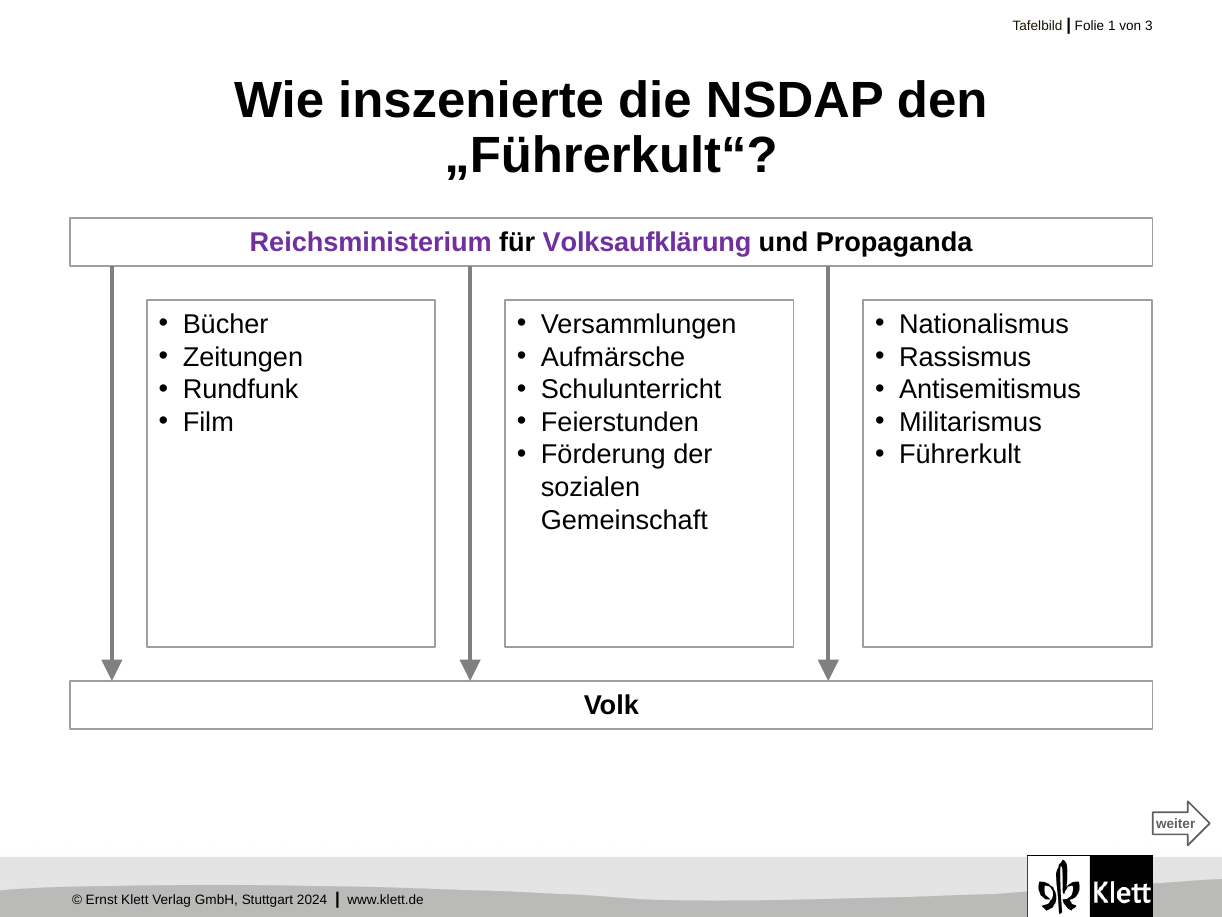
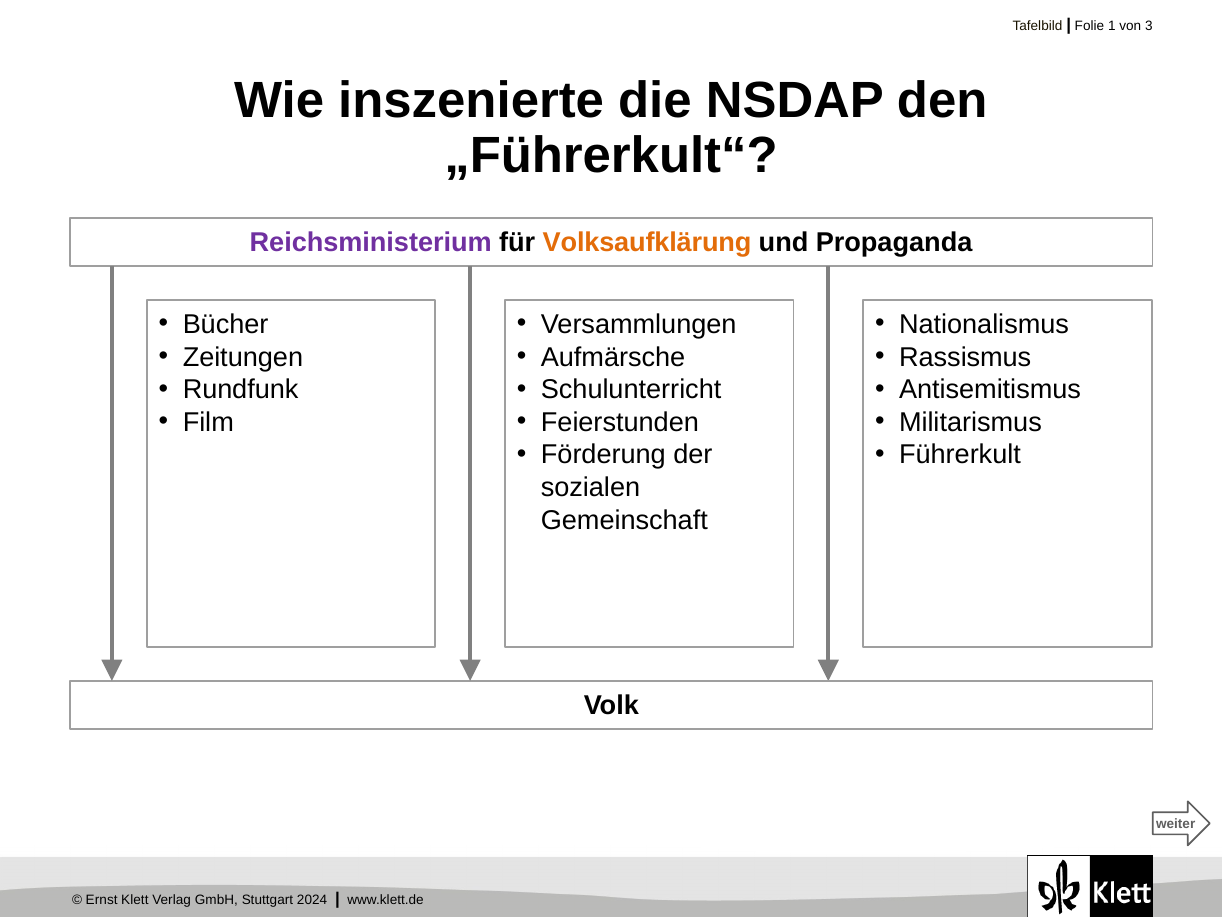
Volksaufklärung colour: purple -> orange (647, 242)
